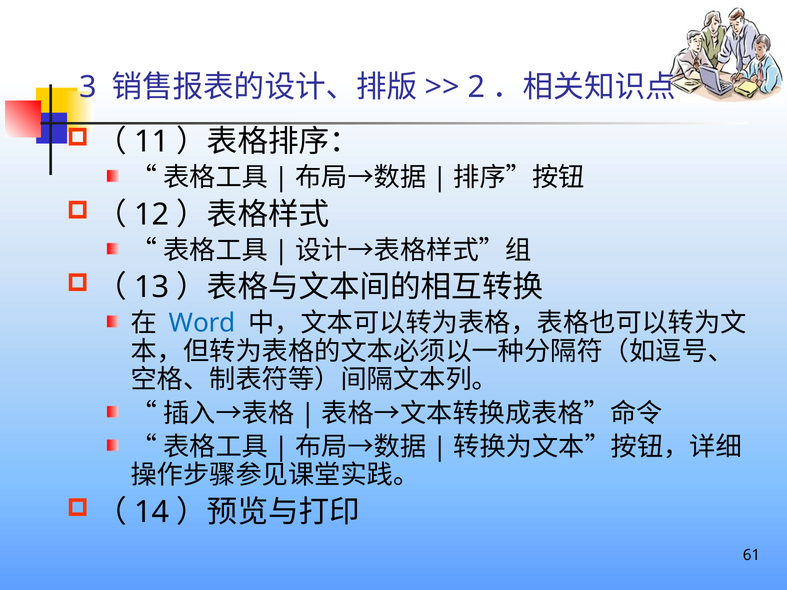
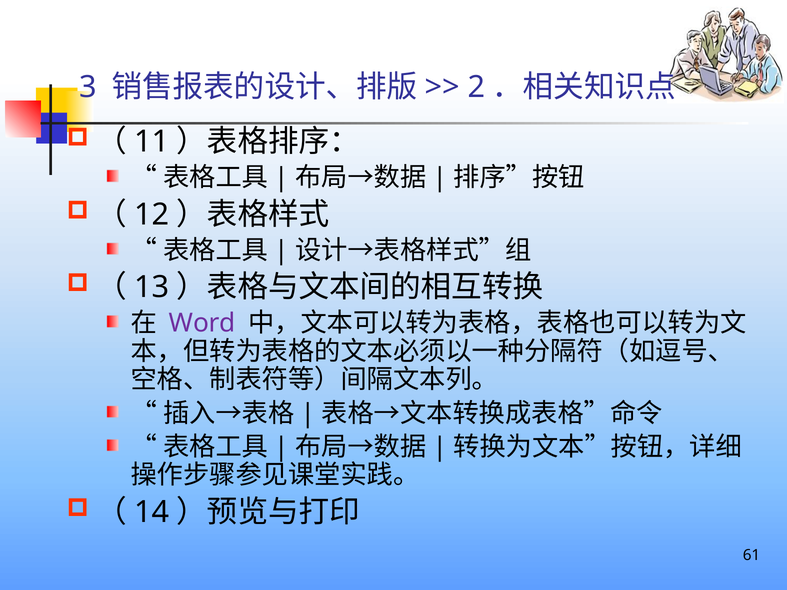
Word colour: blue -> purple (202, 323)
